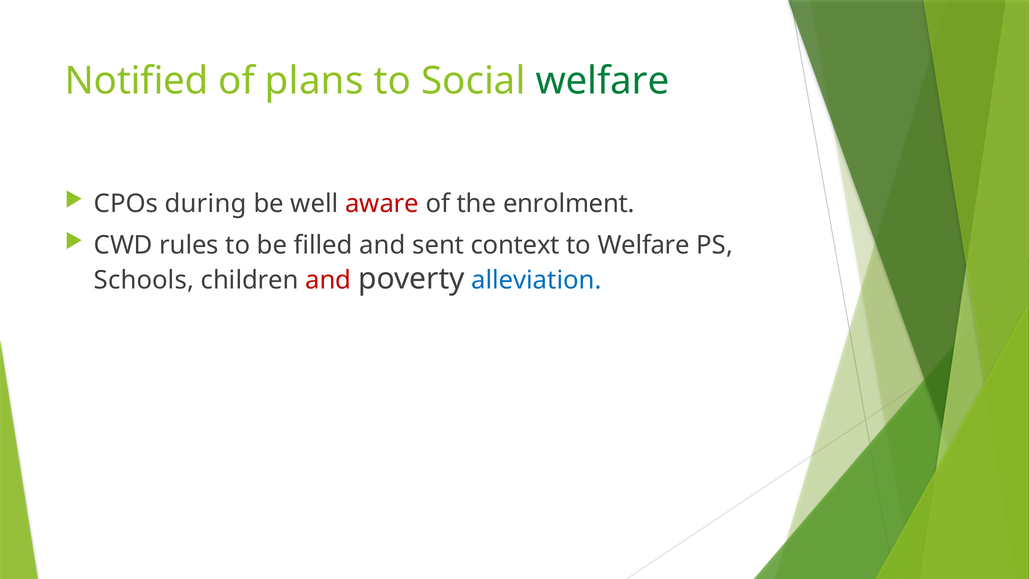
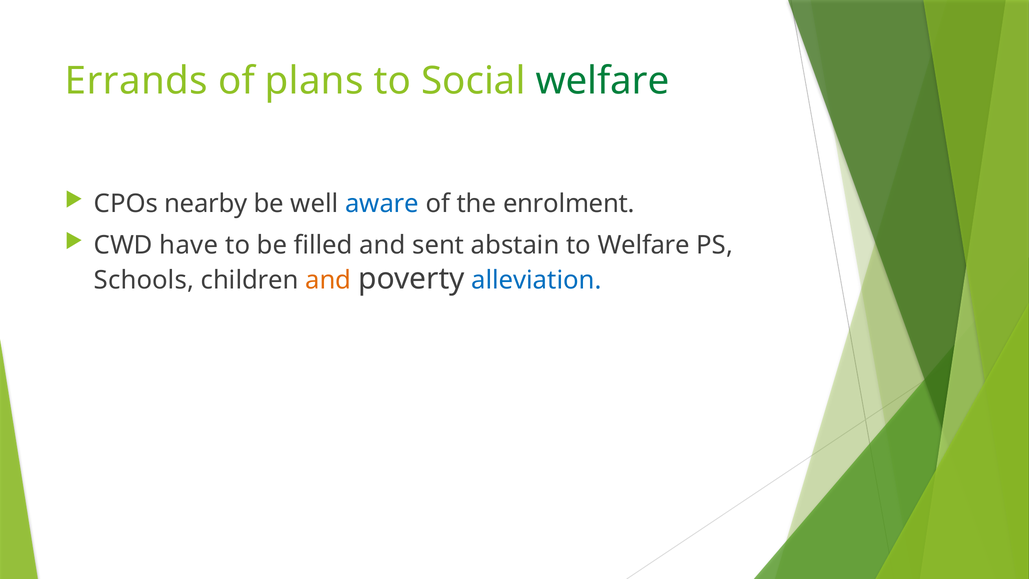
Notified: Notified -> Errands (136, 81)
during: during -> nearby (206, 203)
aware colour: red -> blue (382, 203)
rules: rules -> have (189, 245)
context: context -> abstain (515, 245)
and colour: red -> orange (328, 280)
